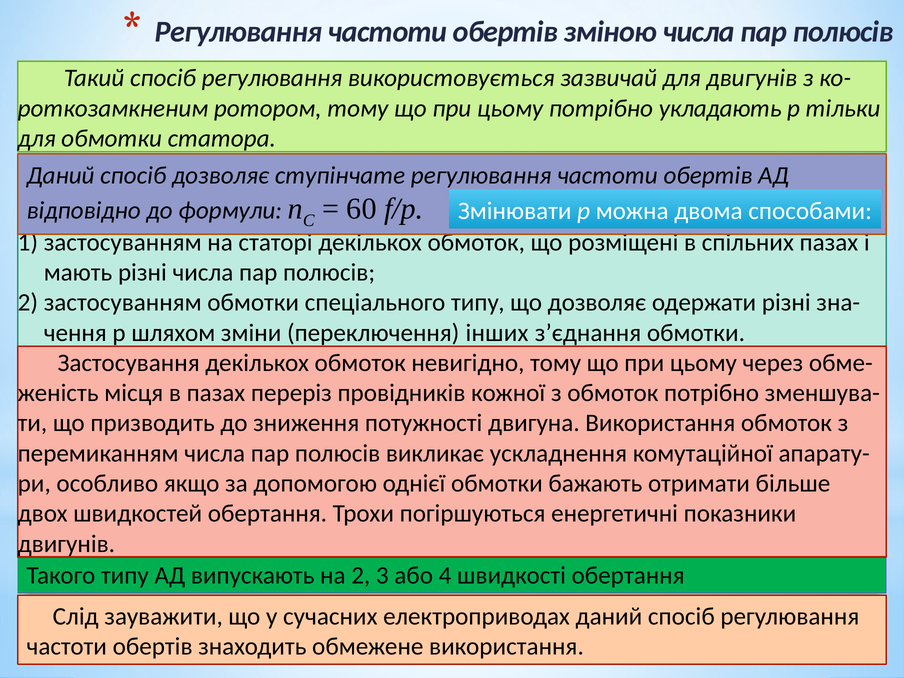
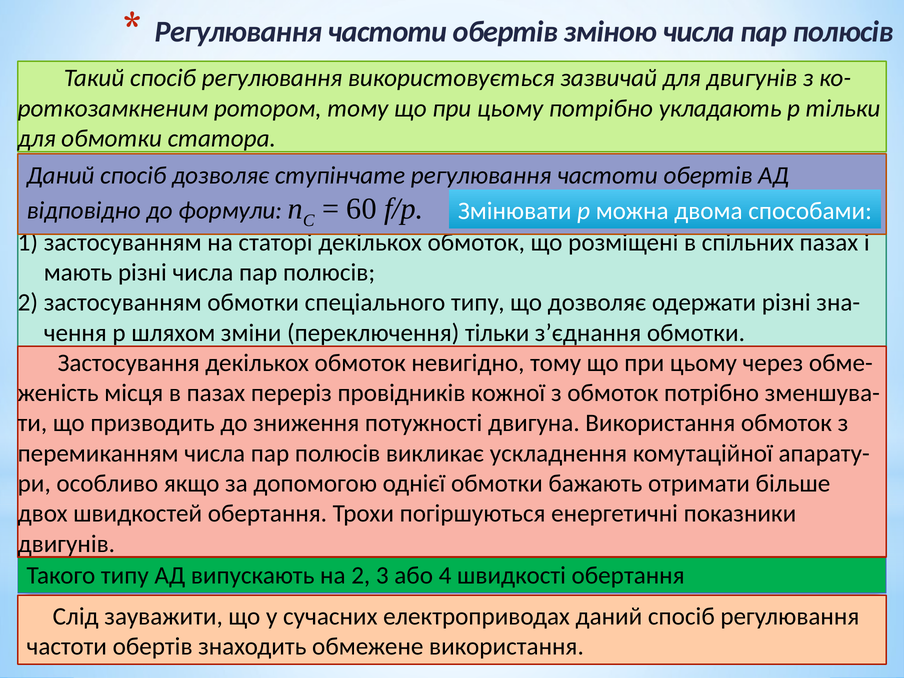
переключення інших: інших -> тільки (497, 333)
